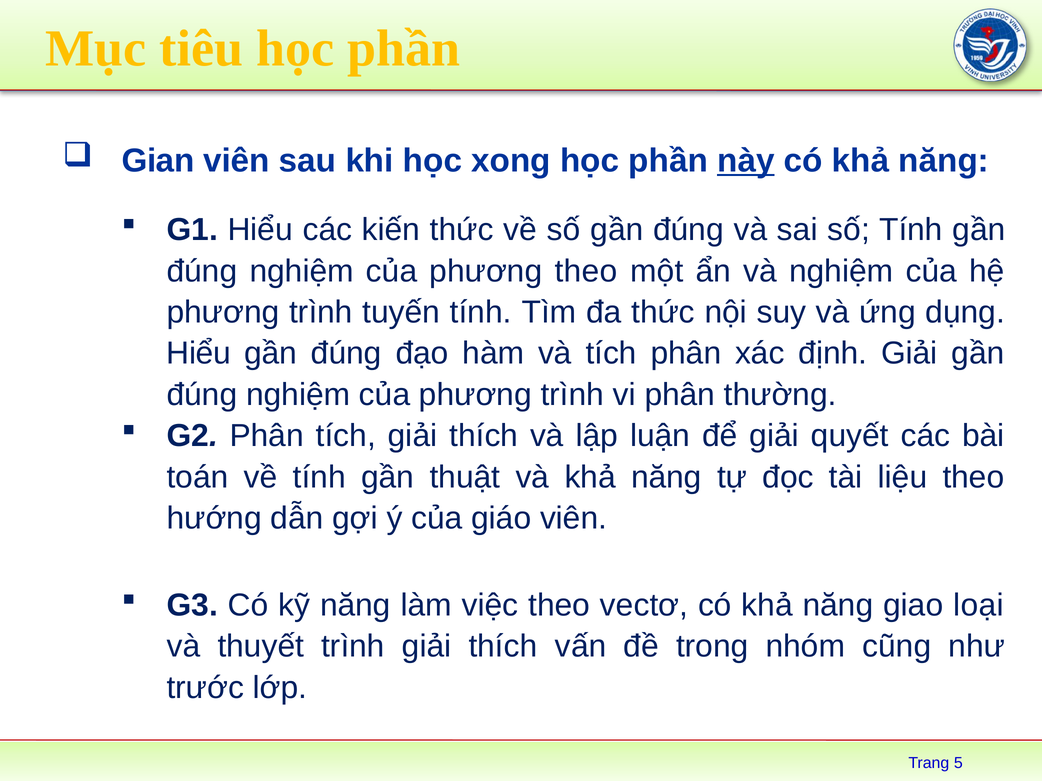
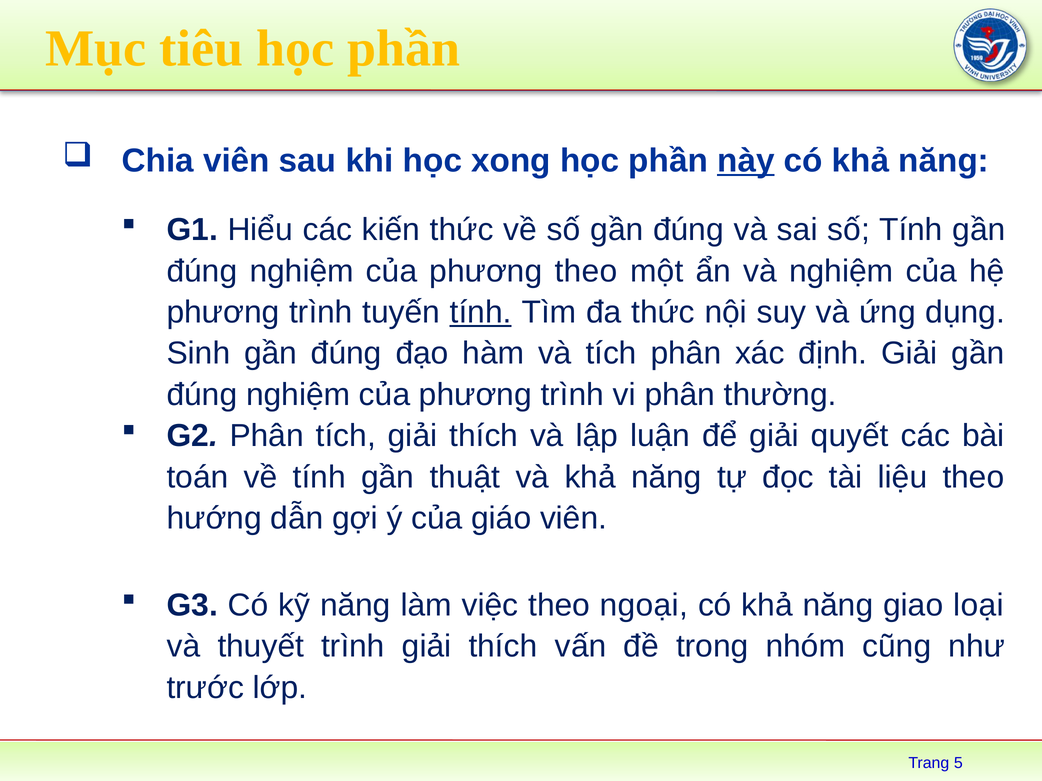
Gian: Gian -> Chia (158, 161)
tính underline: none -> present (481, 312)
Hiểu: Hiểu -> Sinh (198, 354)
vectơ: vectơ -> ngoại (644, 606)
